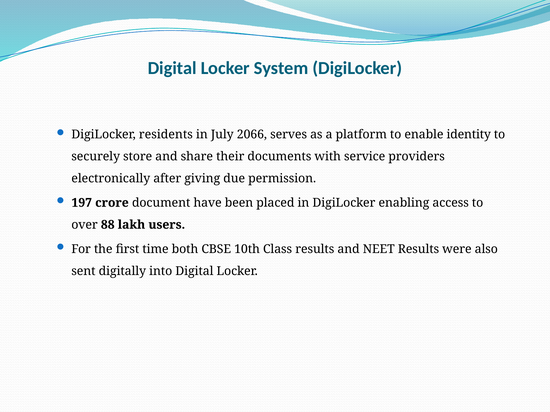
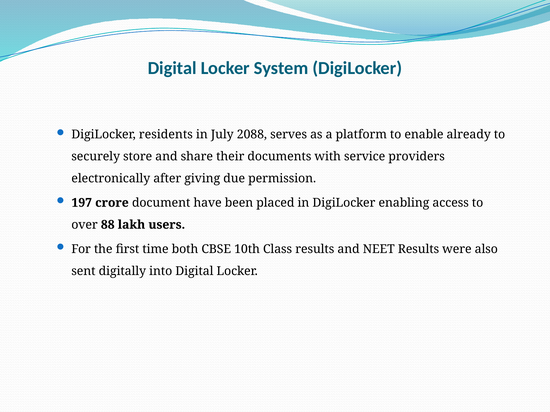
2066: 2066 -> 2088 (252, 135)
identity: identity -> already (469, 135)
